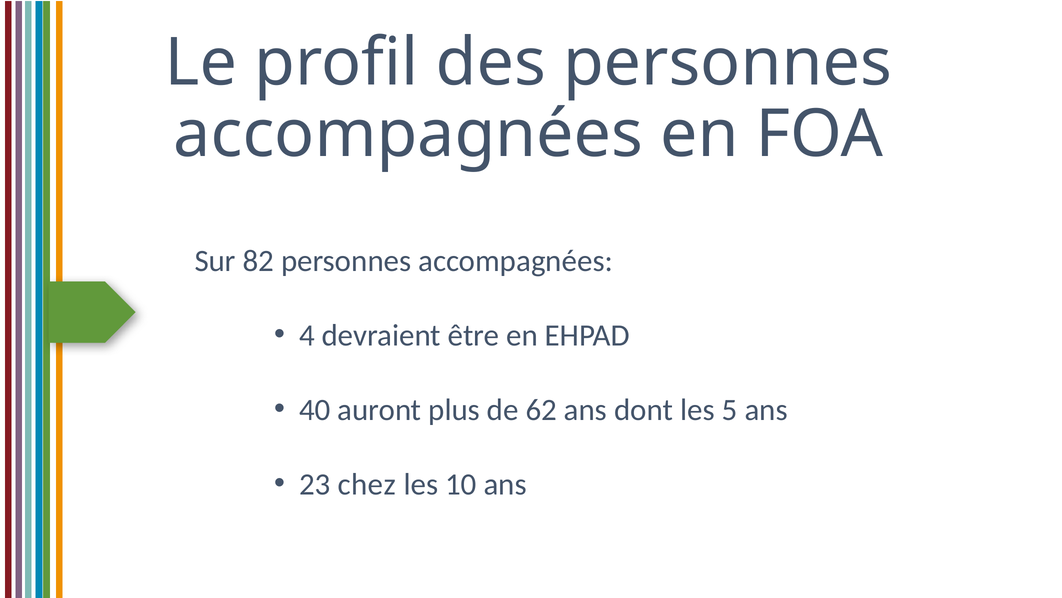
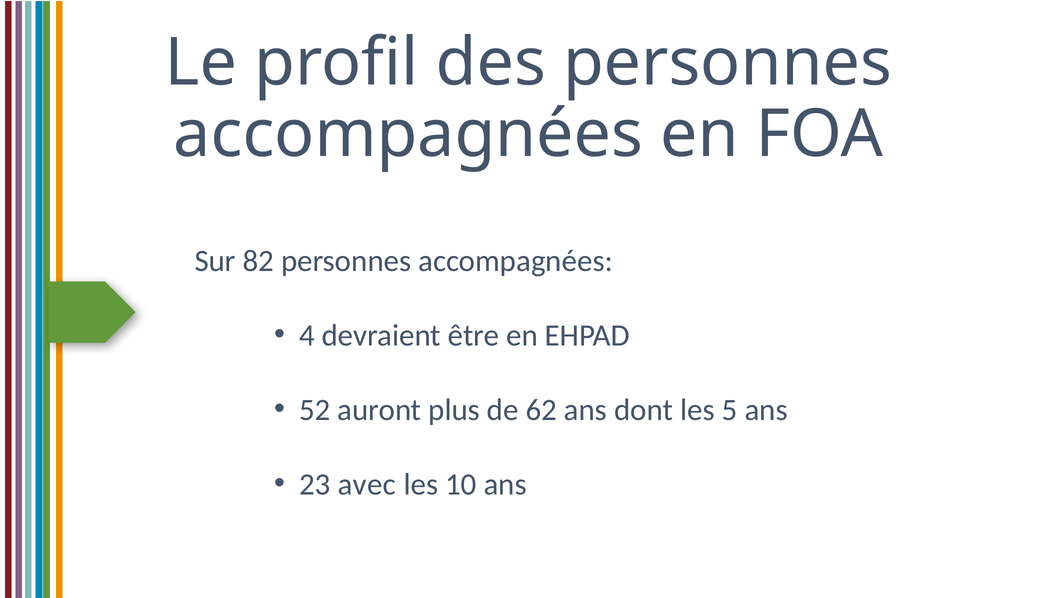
40: 40 -> 52 (315, 409)
chez: chez -> avec (367, 484)
